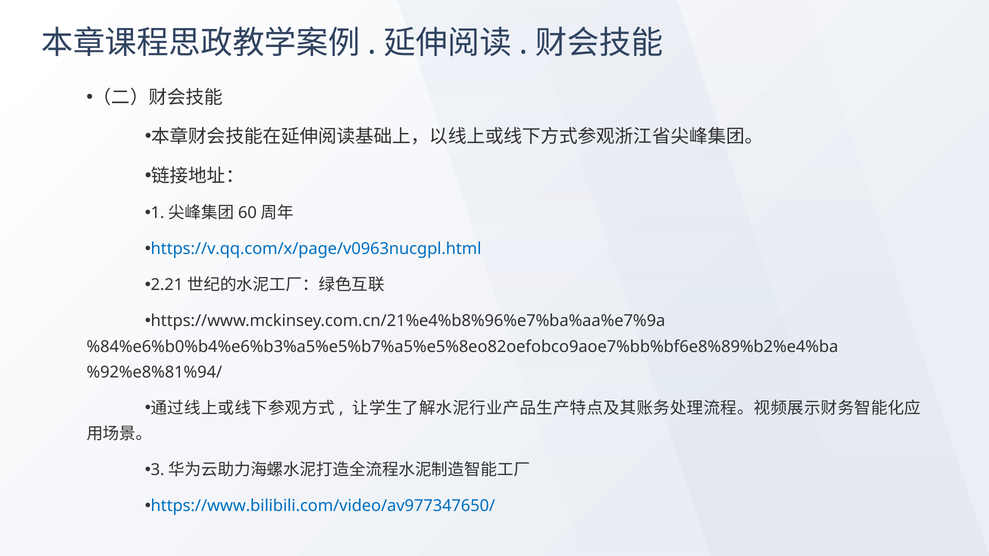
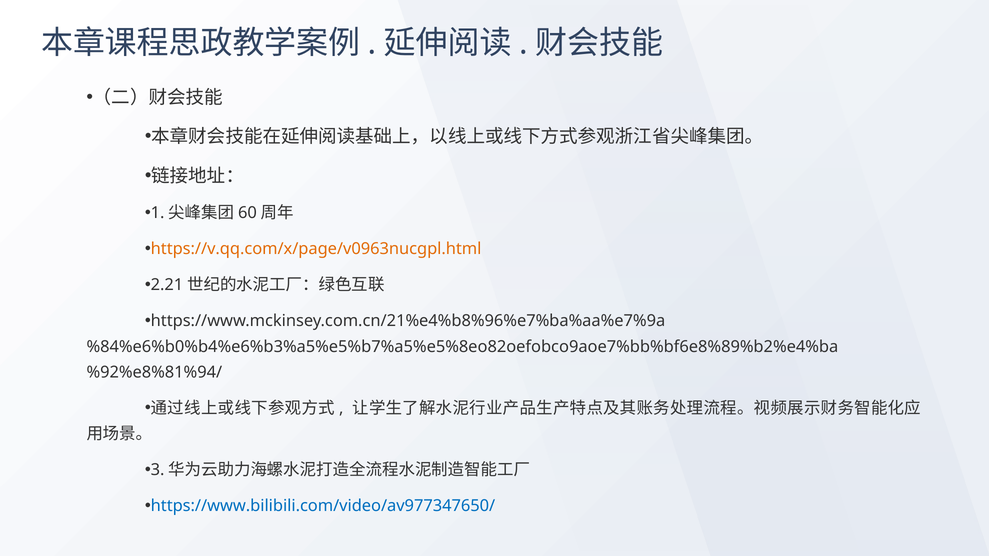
https://v.qq.com/x/page/v0963nucgpl.html colour: blue -> orange (316, 249)
